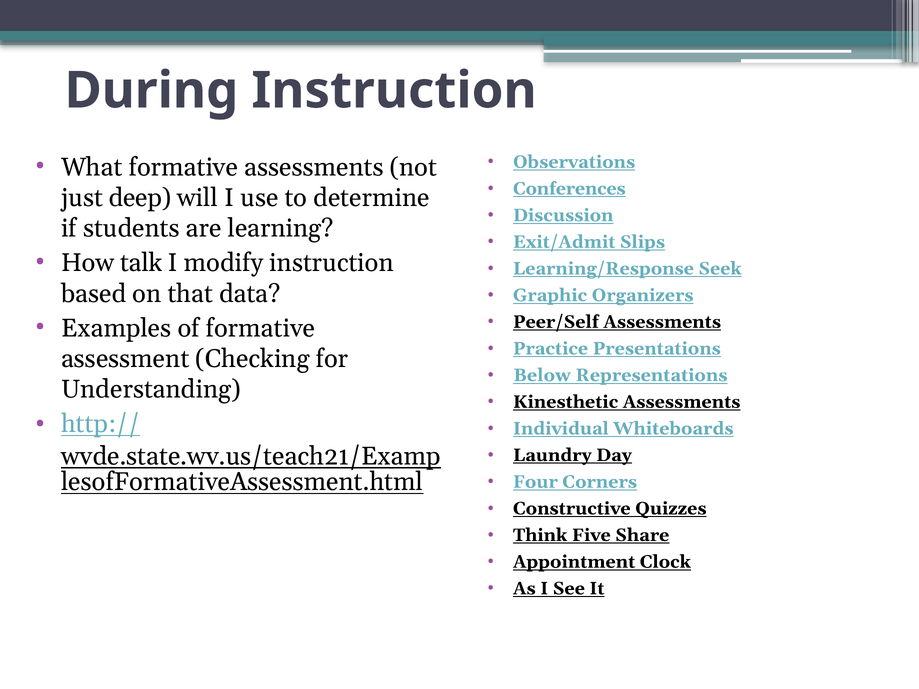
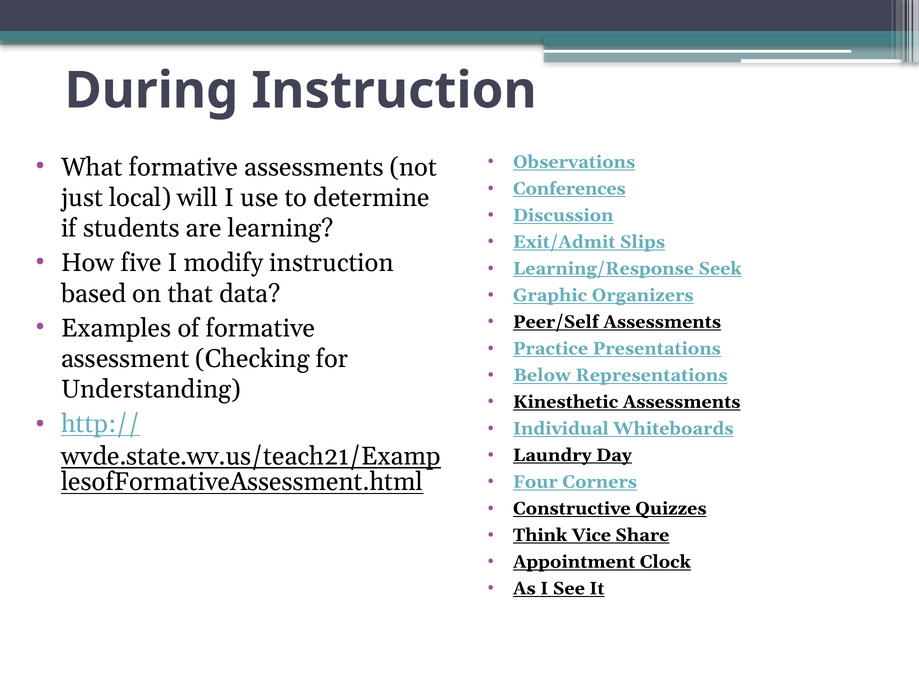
deep: deep -> local (140, 198)
talk: talk -> five (141, 263)
Five: Five -> Vice (591, 535)
